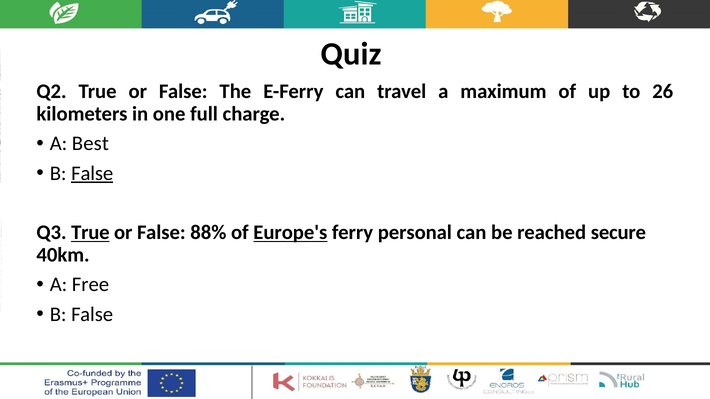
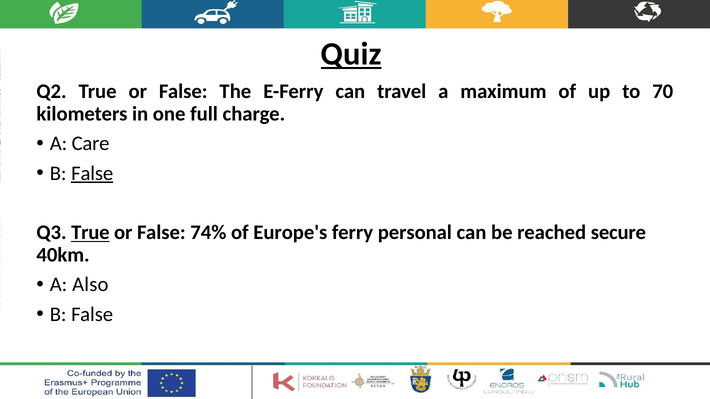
Quiz underline: none -> present (351, 54)
26: 26 -> 70 (663, 92)
Best: Best -> Care (91, 144)
88%: 88% -> 74% (208, 233)
Europe's underline: present -> none (290, 233)
Free: Free -> Also (90, 285)
